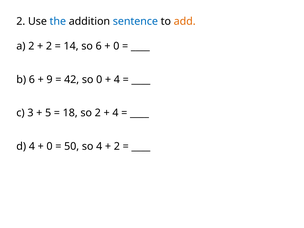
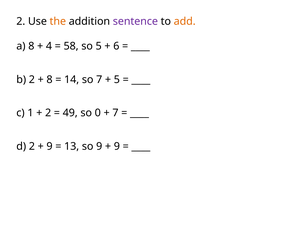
the colour: blue -> orange (58, 21)
sentence colour: blue -> purple (135, 21)
a 2: 2 -> 8 (31, 46)
2: 2 -> 4 (49, 46)
14: 14 -> 58 (71, 46)
so 6: 6 -> 5 (99, 46)
0: 0 -> 6 (116, 46)
b 6: 6 -> 2 (32, 80)
9: 9 -> 8 (50, 80)
42: 42 -> 14 (72, 80)
so 0: 0 -> 7 (99, 80)
4: 4 -> 5 (117, 80)
3: 3 -> 1 (30, 113)
5: 5 -> 2 (48, 113)
18: 18 -> 49 (70, 113)
so 2: 2 -> 0 (98, 113)
4: 4 -> 7 (115, 113)
d 4: 4 -> 2 (32, 146)
0: 0 -> 9 (50, 146)
50: 50 -> 13 (72, 146)
so 4: 4 -> 9 (99, 146)
2: 2 -> 9 (117, 146)
